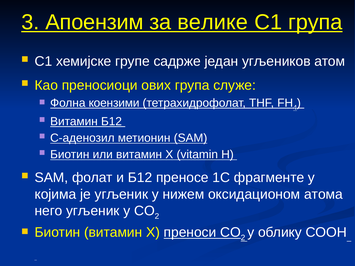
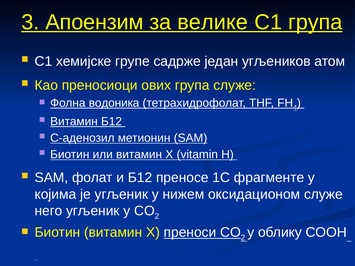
коензими: коензими -> водоника (114, 103)
оксидационом атома: атома -> служе (323, 194)
